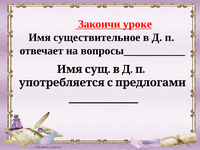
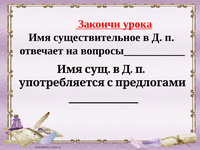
уроке: уроке -> урока (138, 24)
